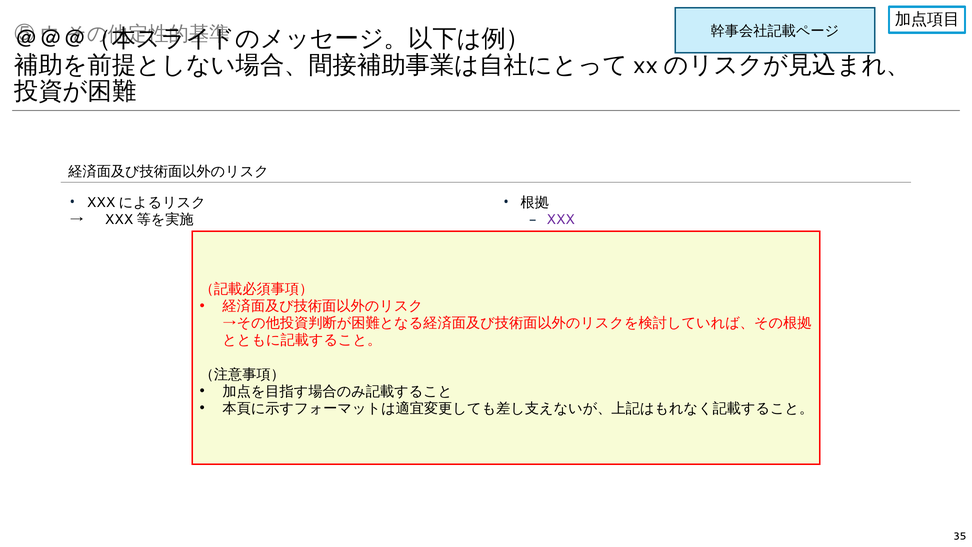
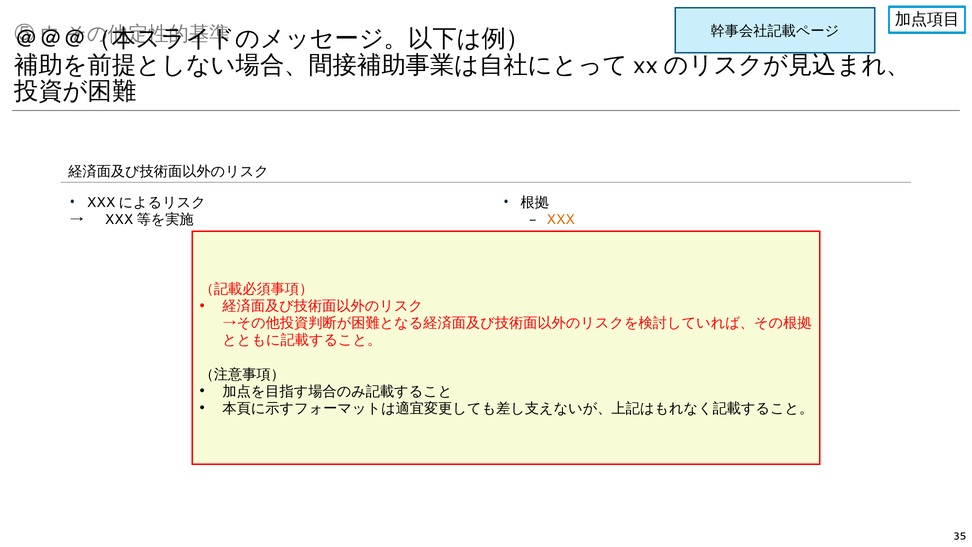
XXX colour: purple -> orange (561, 219)
